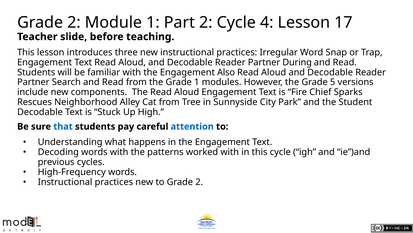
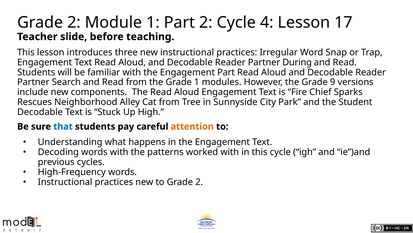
Engagement Also: Also -> Part (226, 72)
5: 5 -> 9 (333, 82)
attention colour: blue -> orange (192, 126)
